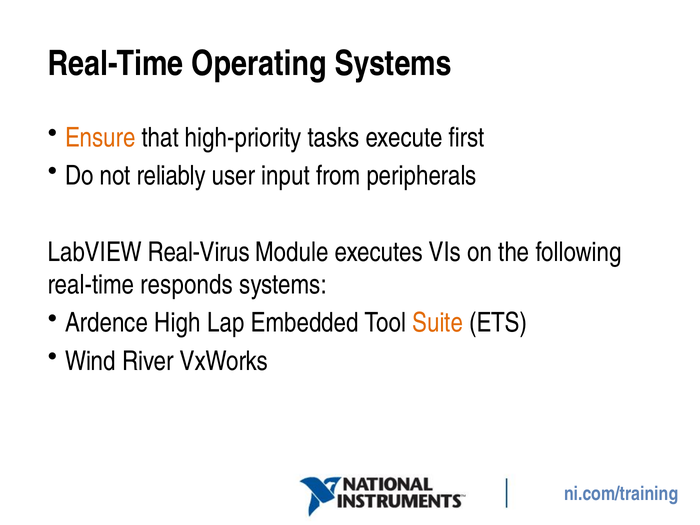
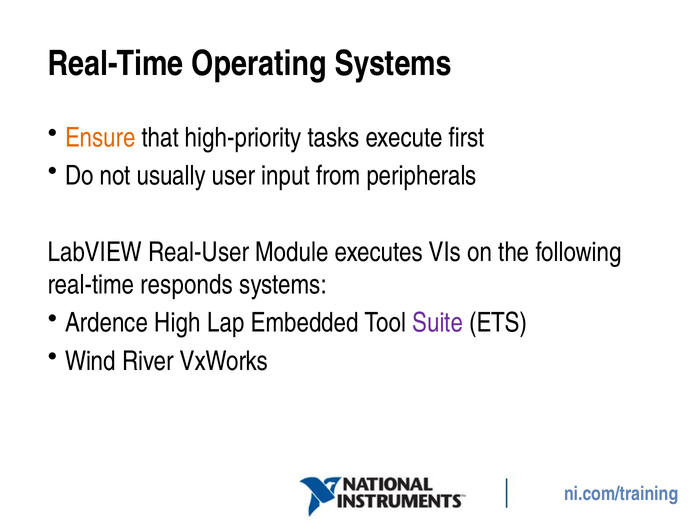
reliably: reliably -> usually (171, 176)
Real-Virus: Real-Virus -> Real-User (199, 252)
Suite colour: orange -> purple (438, 323)
